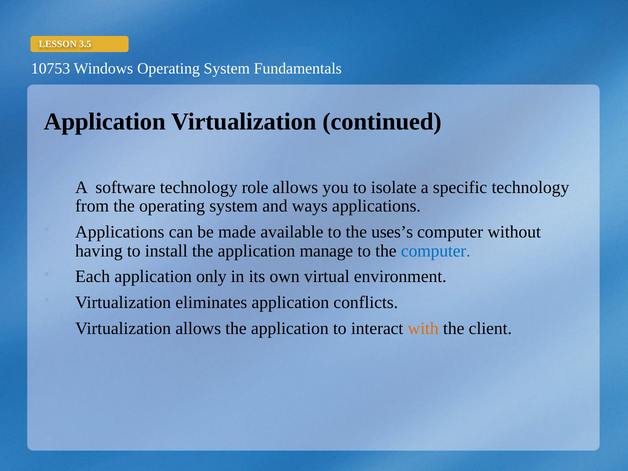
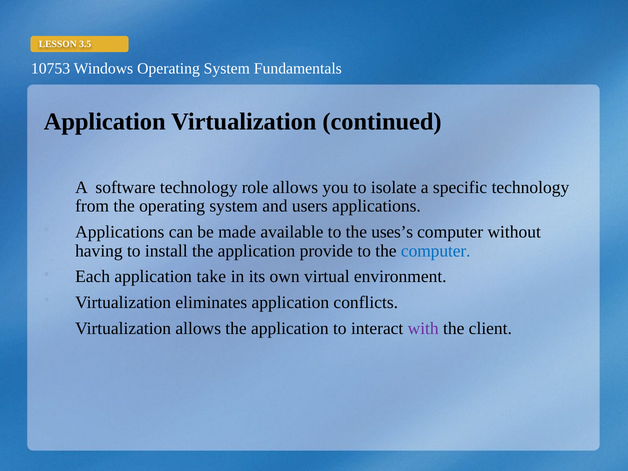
ways: ways -> users (310, 206)
manage: manage -> provide (326, 251)
only: only -> take (211, 277)
with colour: orange -> purple (423, 328)
